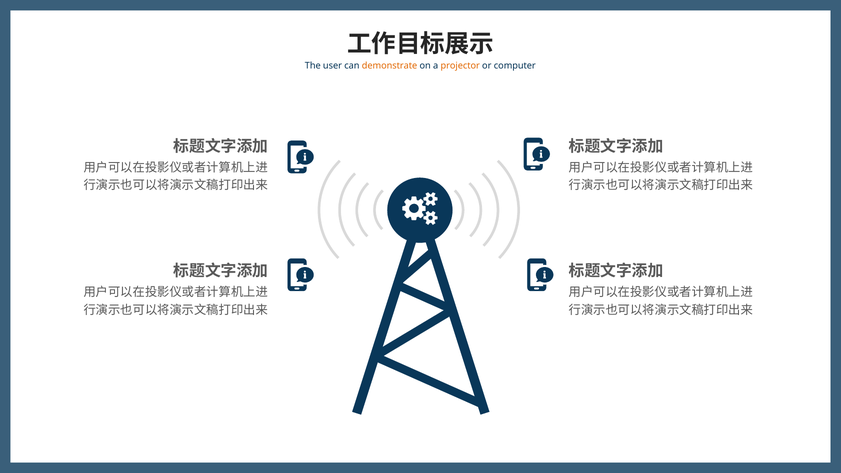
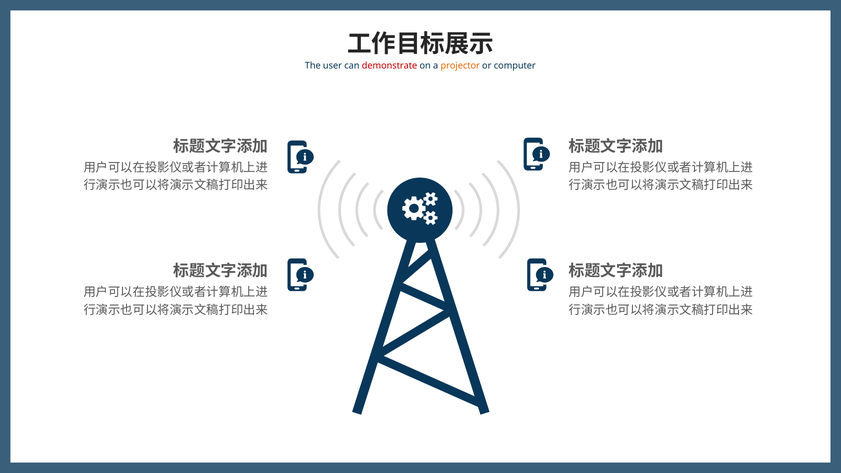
demonstrate colour: orange -> red (390, 66)
